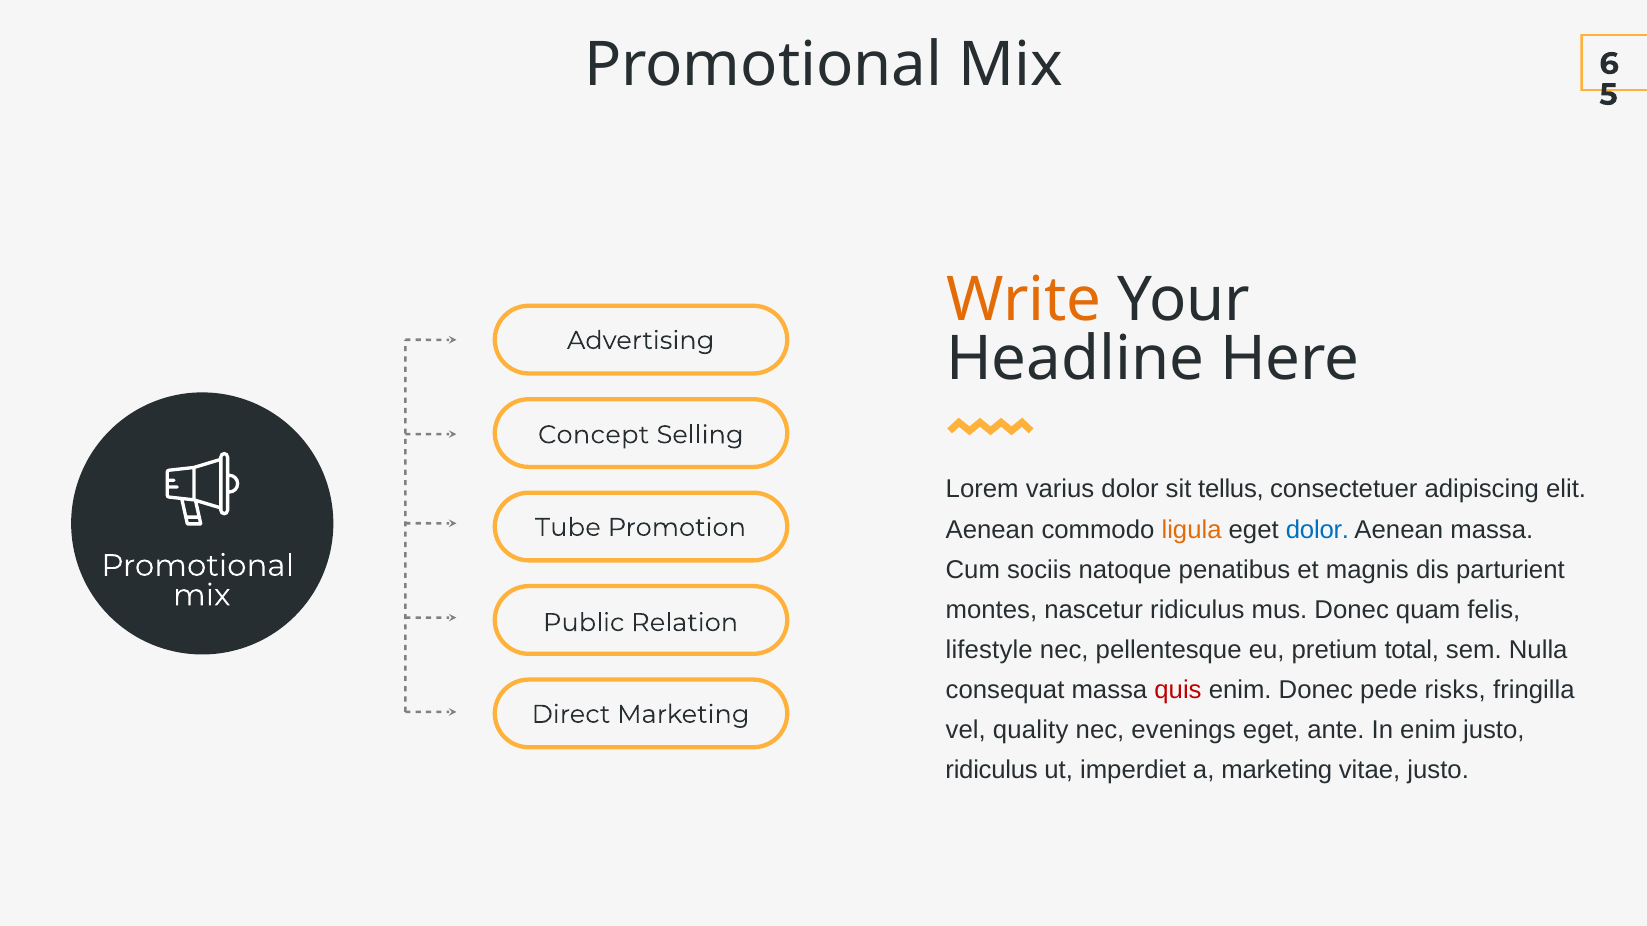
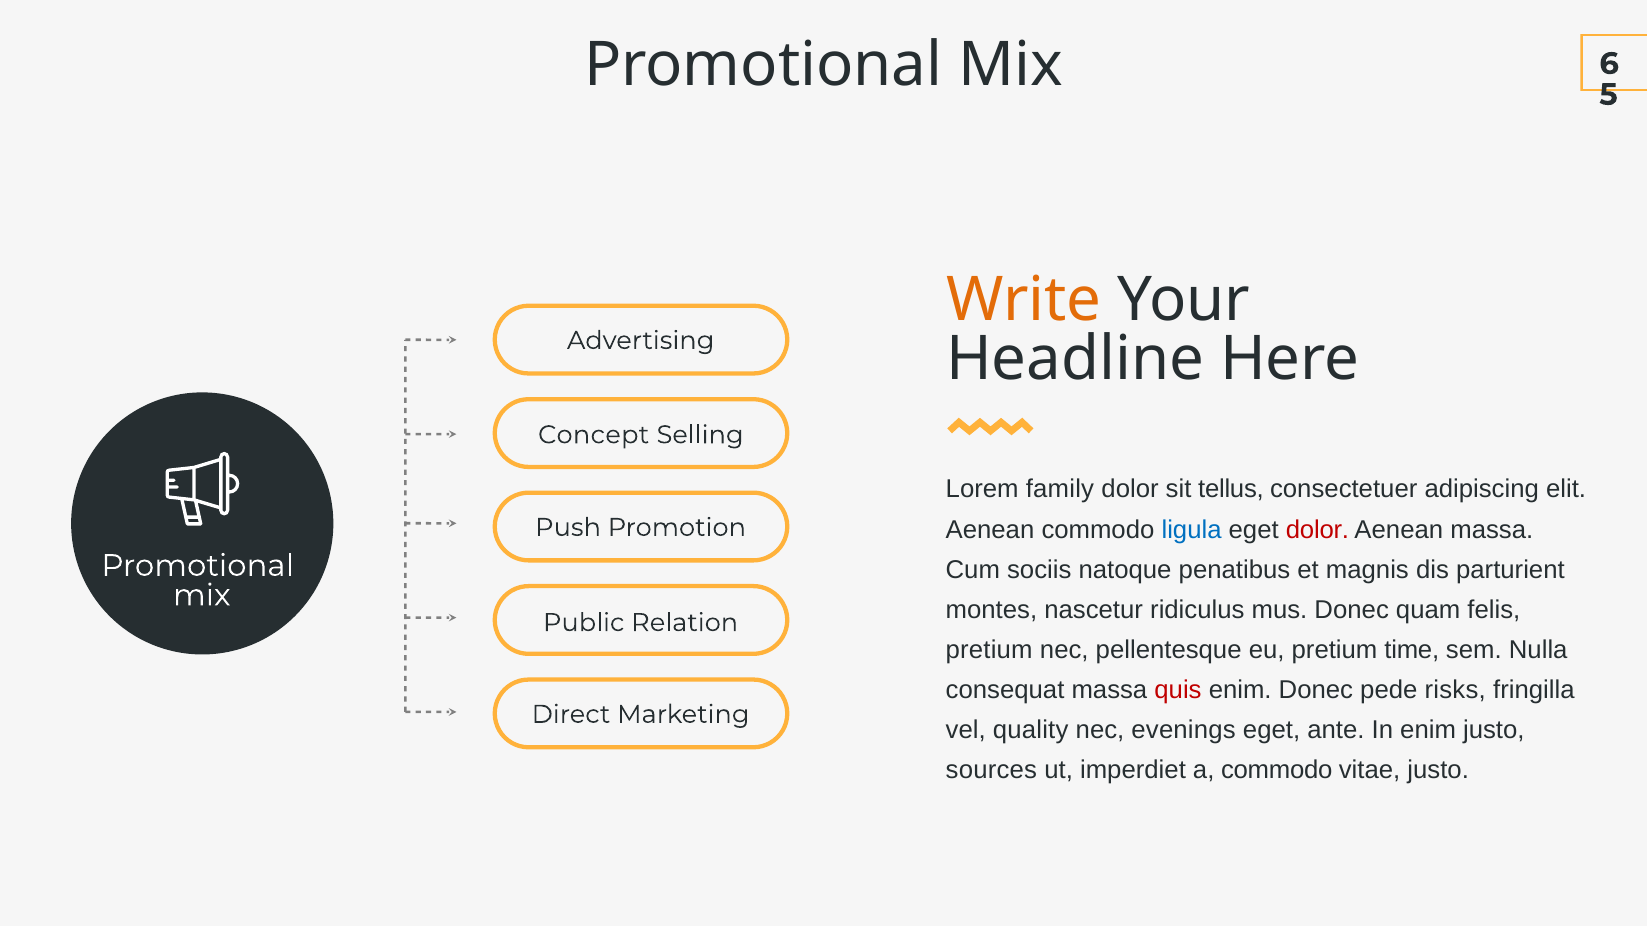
varius: varius -> family (1060, 490)
ligula colour: orange -> blue (1192, 530)
dolor colour: blue -> red (1317, 530)
Tube: Tube -> Push (568, 528)
lifestyle: lifestyle -> pretium (989, 650)
total: total -> time (1412, 650)
ridiculus: ridiculus -> sources (991, 771)
a marketing: marketing -> commodo (1277, 771)
